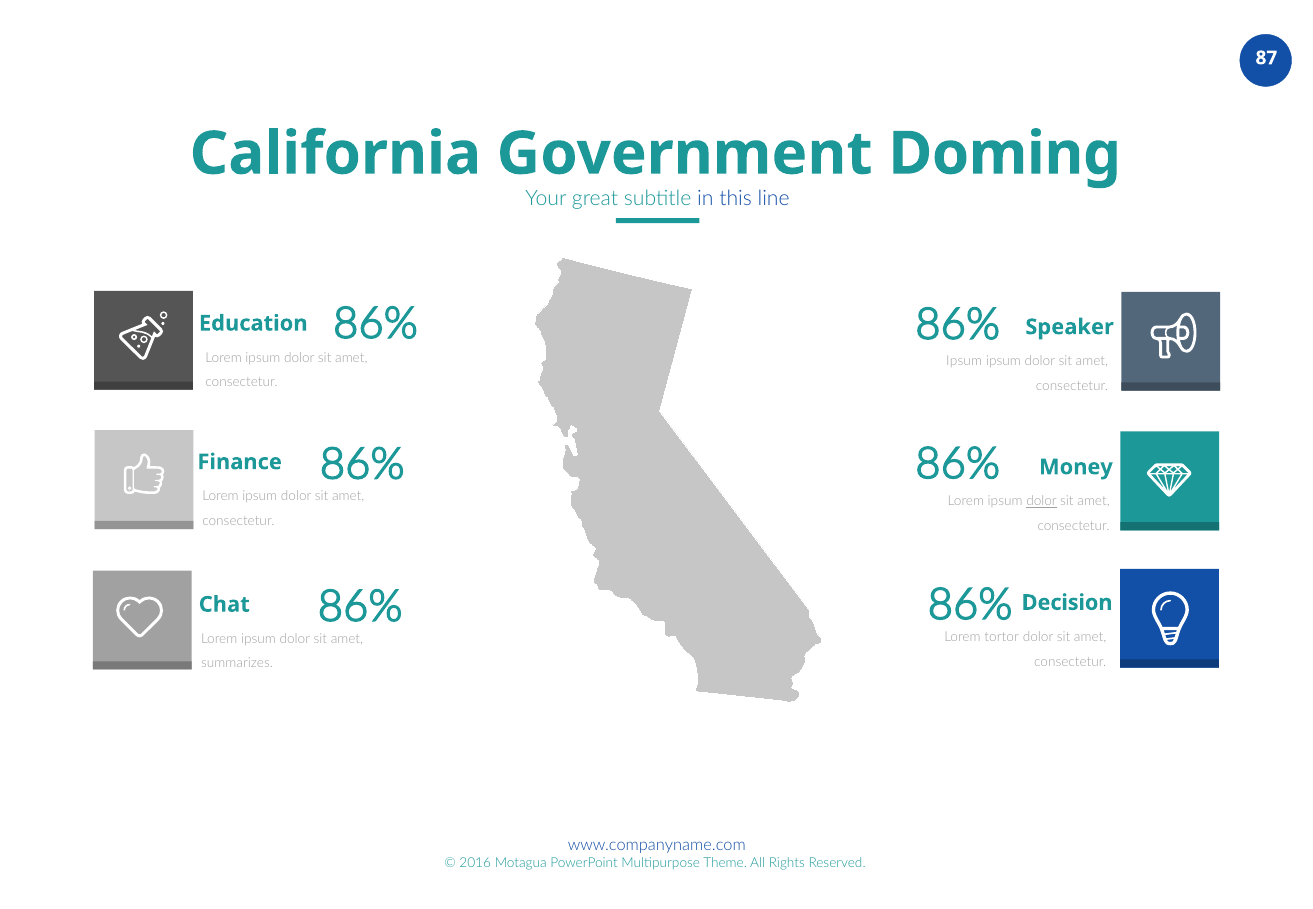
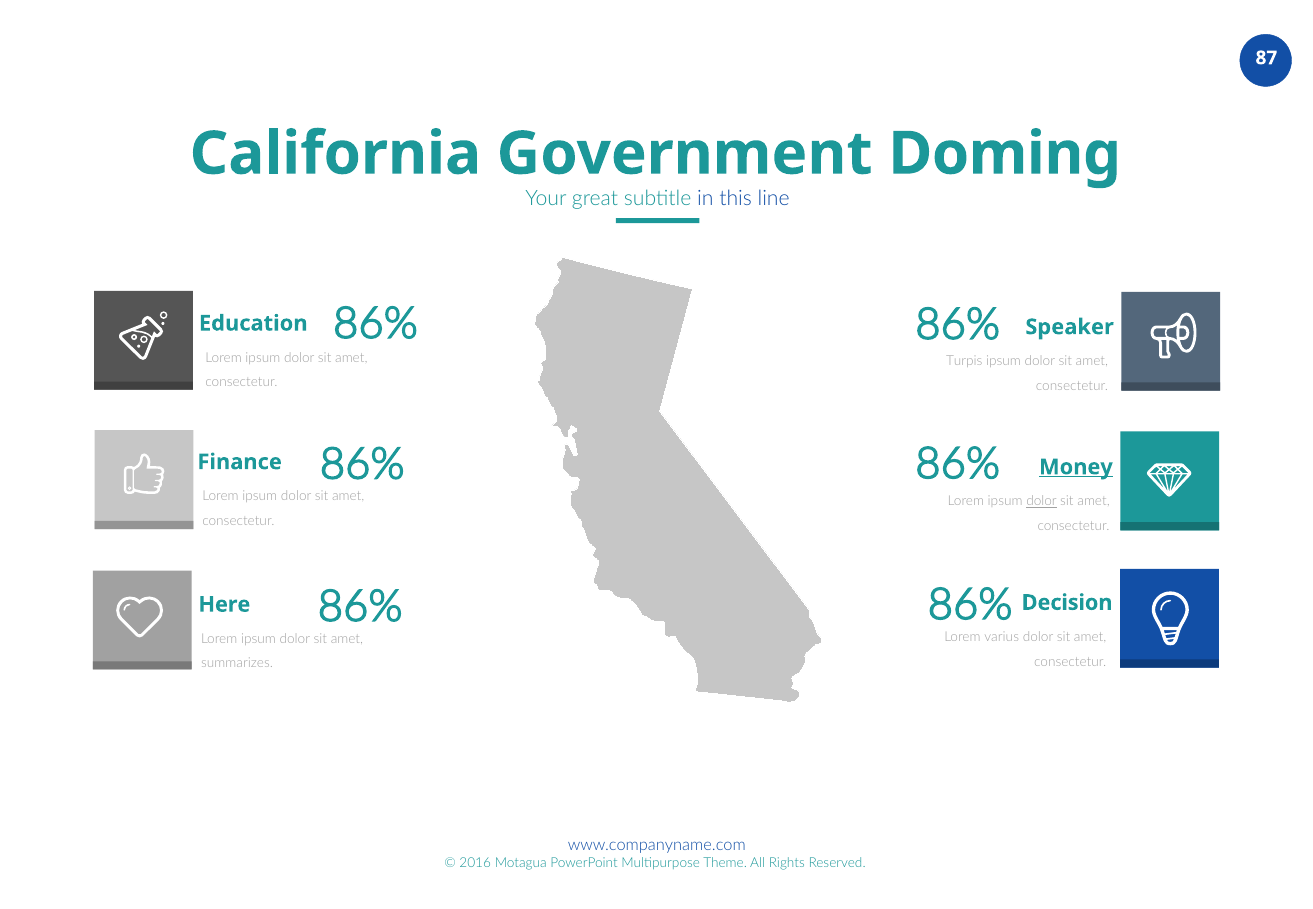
Ipsum: Ipsum -> Turpis (964, 361)
Money underline: none -> present (1076, 467)
Chat: Chat -> Here (224, 604)
tortor: tortor -> varius (1002, 637)
